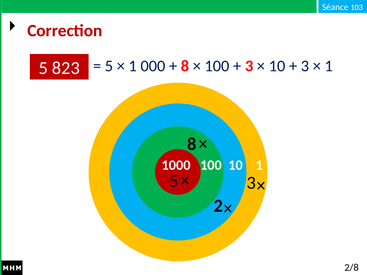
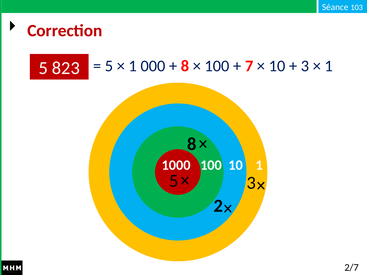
3: 3 -> 7 (249, 66)
2/8: 2/8 -> 2/7 (352, 268)
